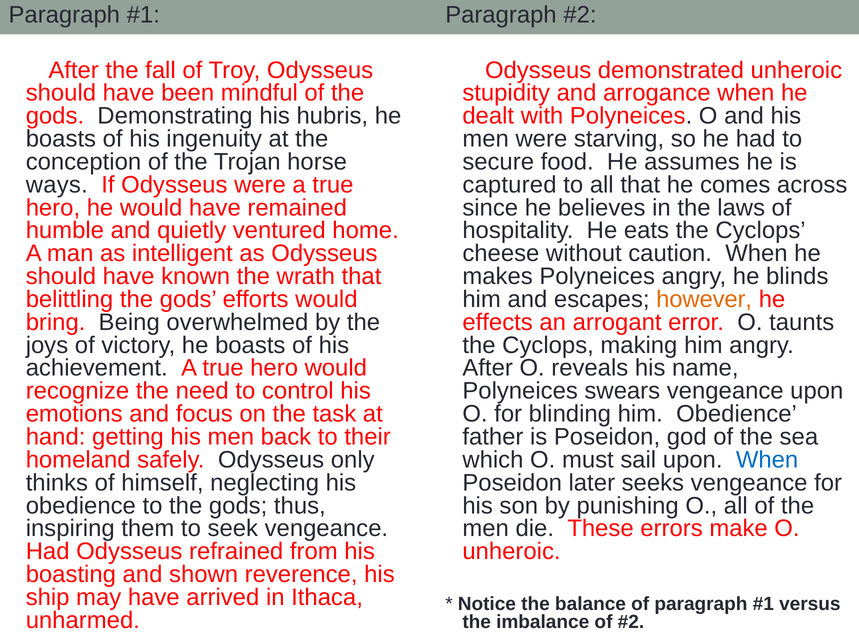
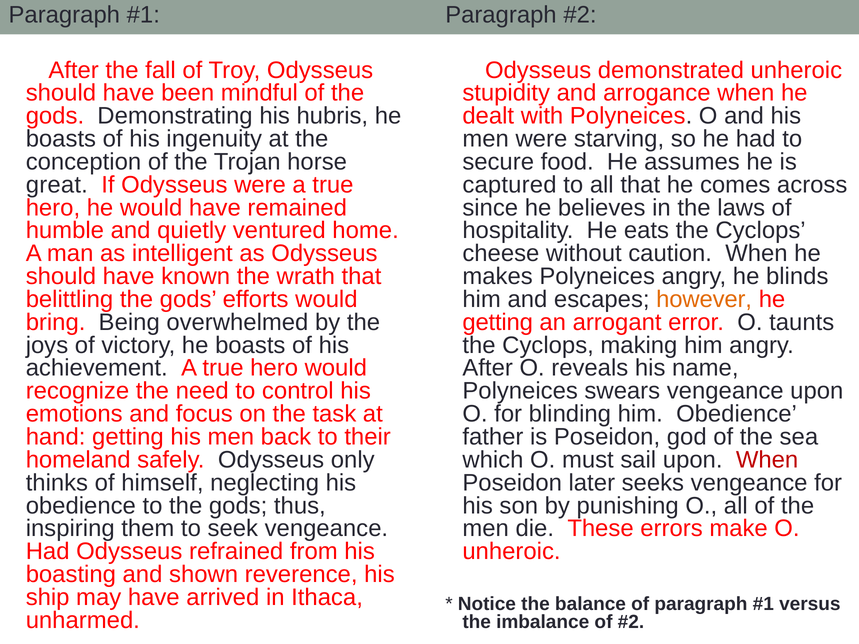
ways: ways -> great (57, 185)
effects: effects -> getting (498, 322)
When colour: blue -> red (767, 460)
